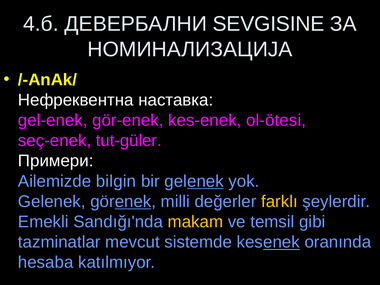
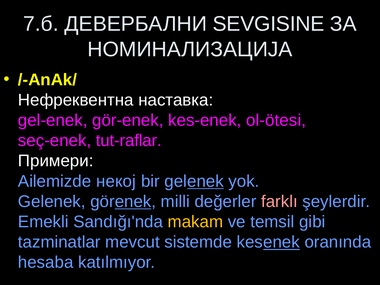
4.б: 4.б -> 7.б (41, 24)
tut-güler: tut-güler -> tut-raflar (129, 141)
bilgin: bilgin -> некој (116, 181)
farklı colour: yellow -> pink (279, 201)
